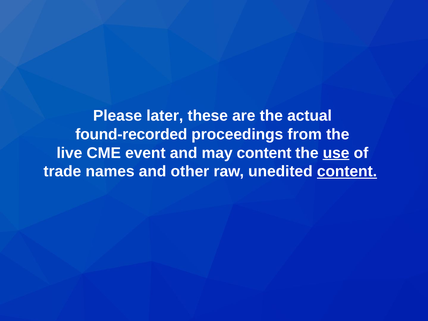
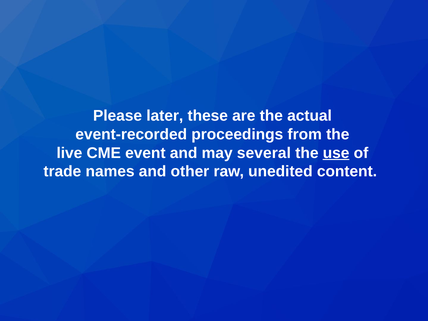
found-recorded: found-recorded -> event-recorded (131, 134)
may content: content -> several (264, 153)
content underline: present -> none (347, 171)
